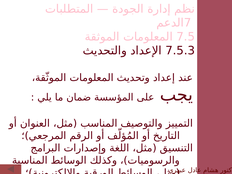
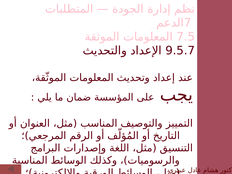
7.5.3: 7.5.3 -> 9.5.7 (180, 51)
